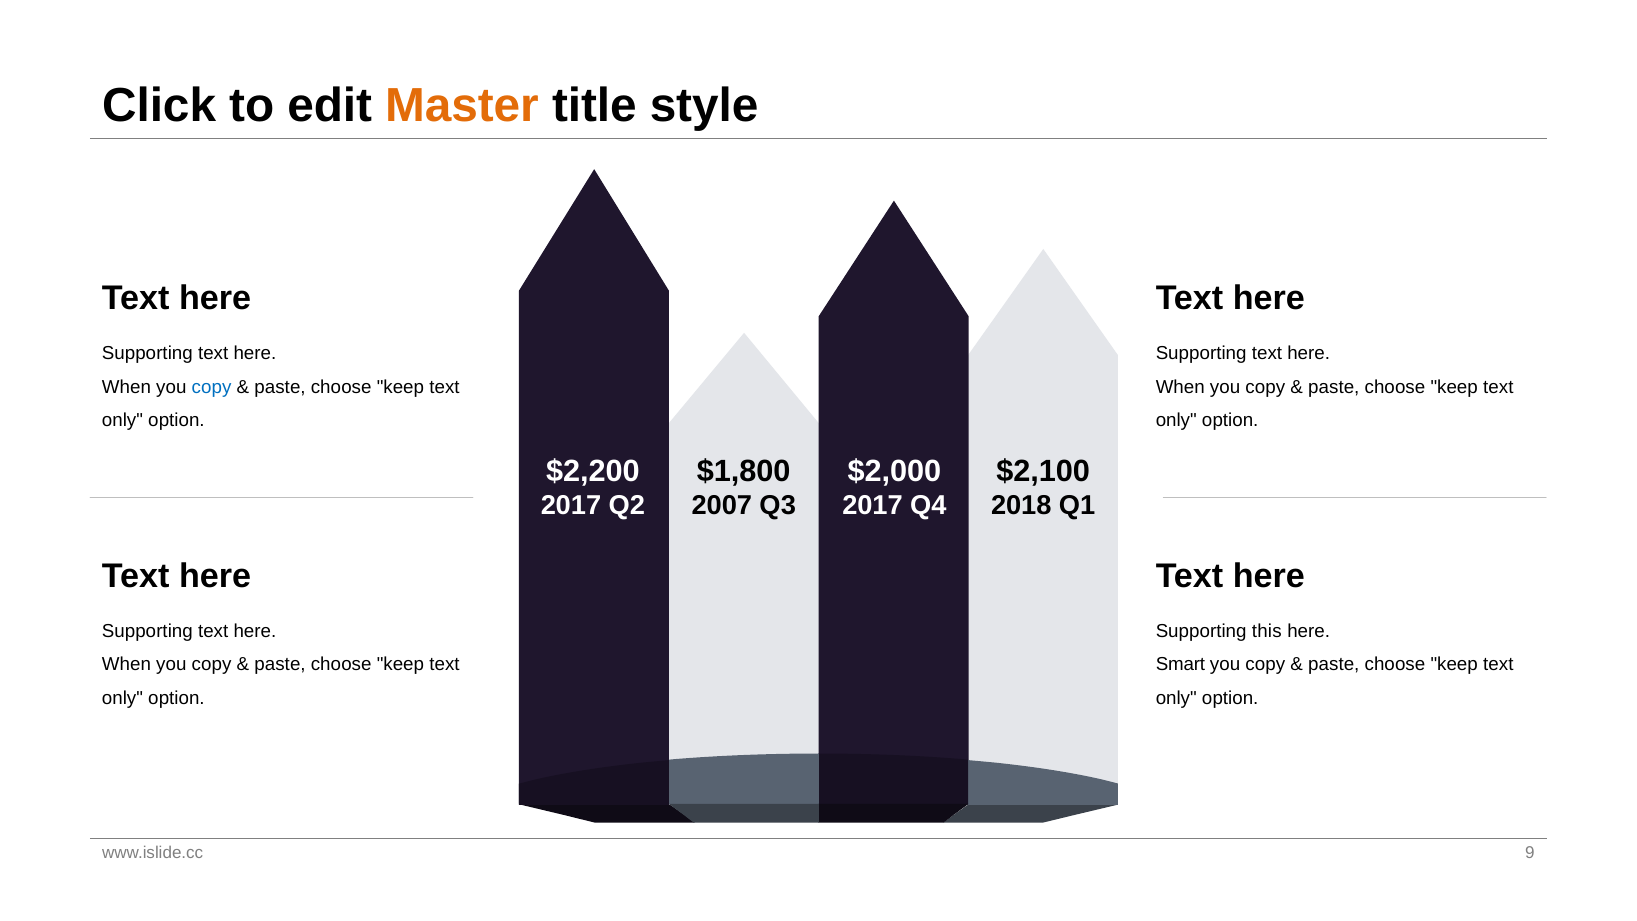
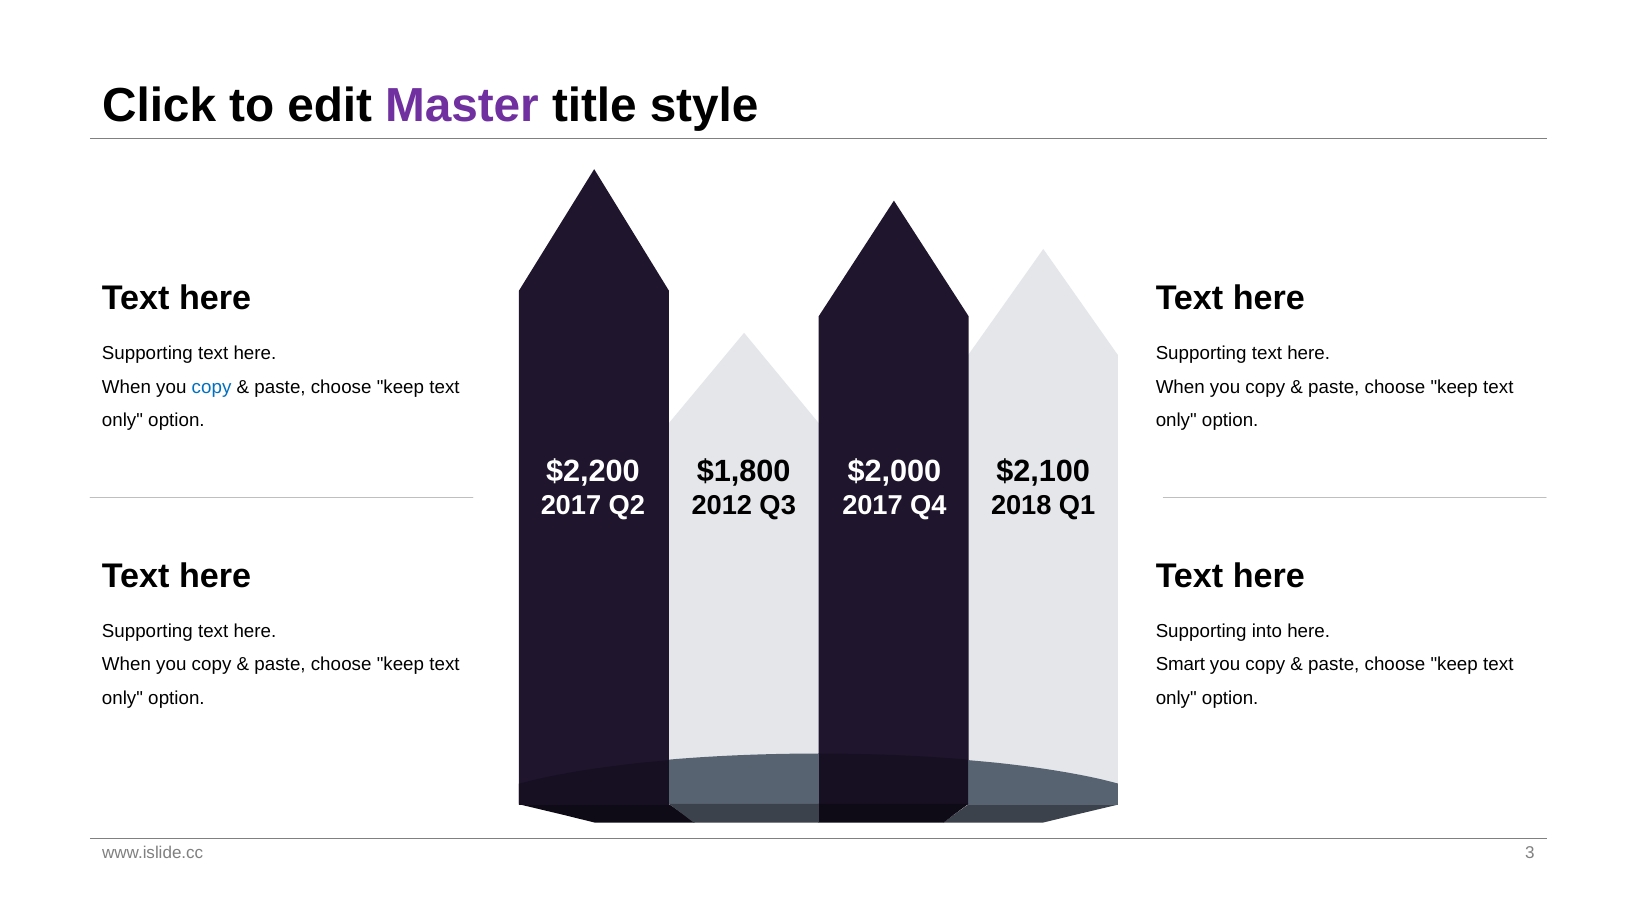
Master colour: orange -> purple (462, 106)
2007: 2007 -> 2012 (722, 506)
this: this -> into (1267, 631)
9: 9 -> 3 (1530, 853)
